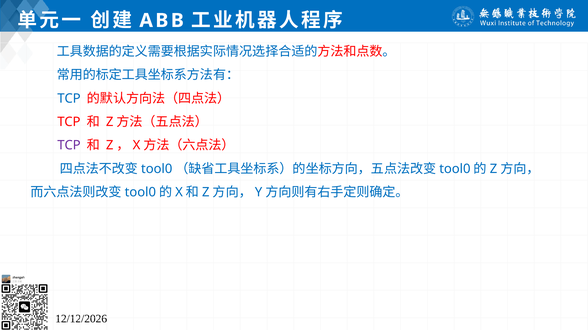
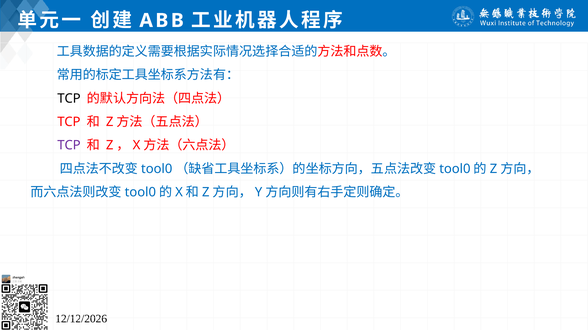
TCP colour: blue -> black (69, 99)
